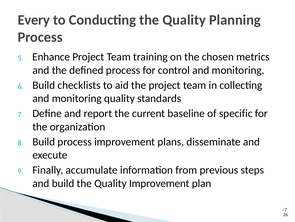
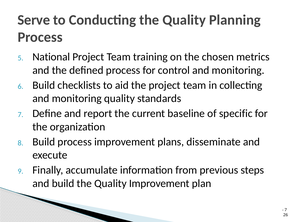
Every: Every -> Serve (34, 20)
Enhance: Enhance -> National (51, 57)
